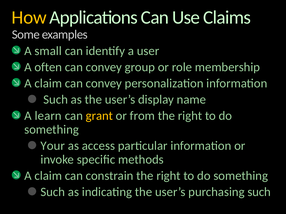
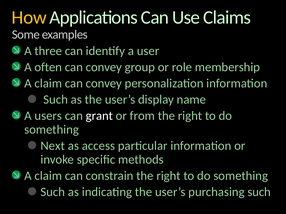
small: small -> three (48, 51)
learn: learn -> users (48, 116)
grant colour: yellow -> white (99, 116)
Your: Your -> Next (53, 146)
